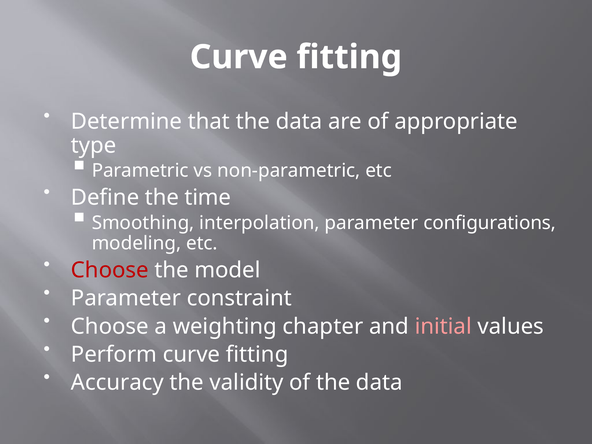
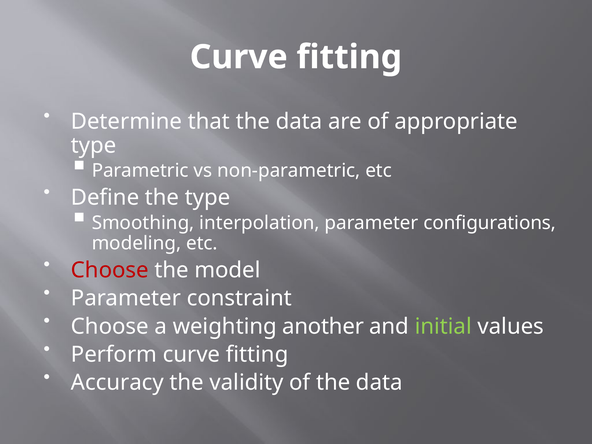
the time: time -> type (208, 198)
chapter: chapter -> another (323, 326)
initial colour: pink -> light green (443, 326)
